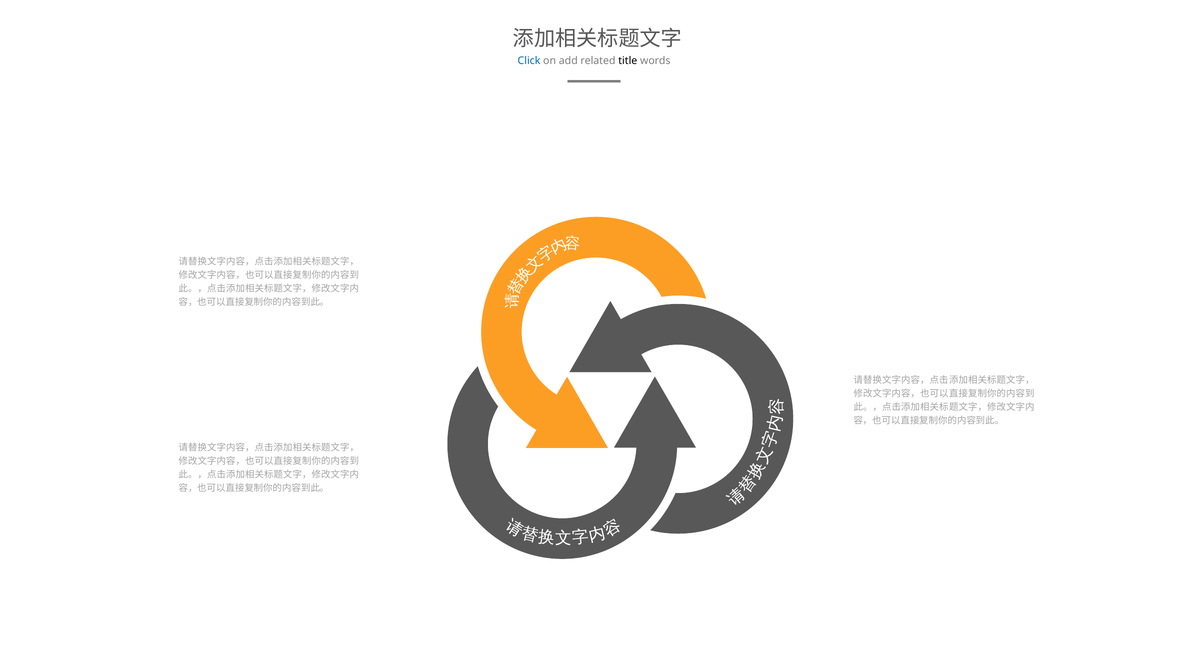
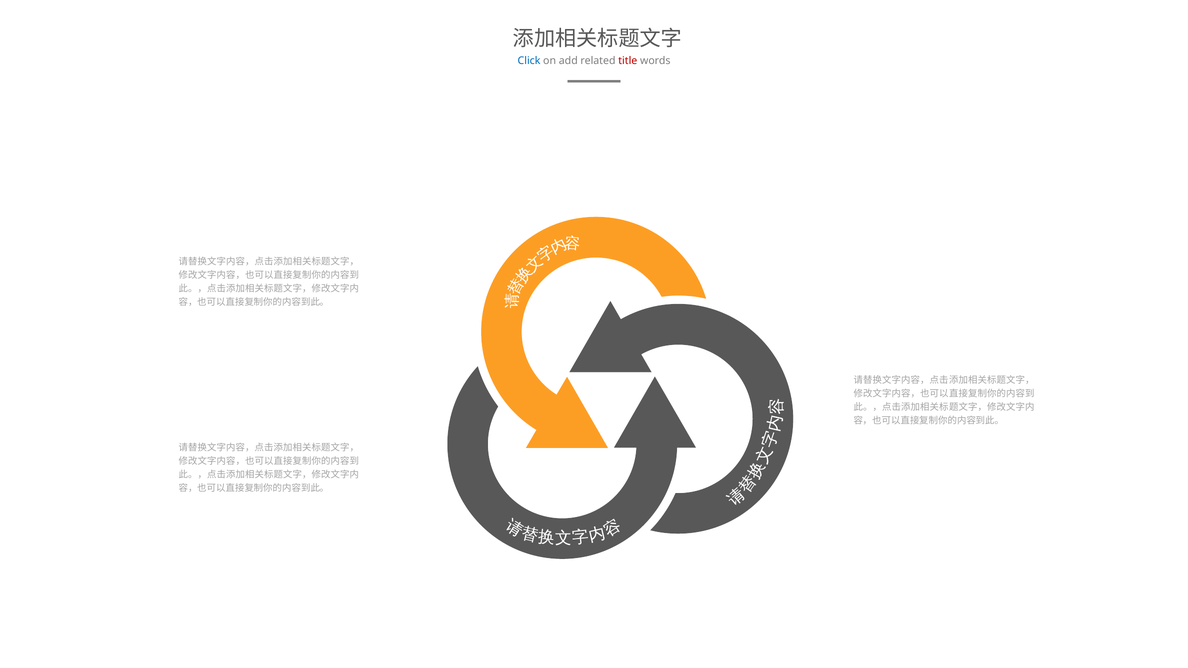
title colour: black -> red (628, 61)
